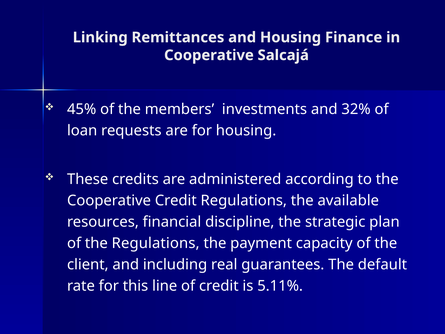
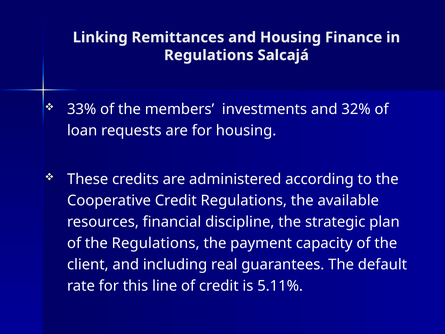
Cooperative: Cooperative -> Regulations (209, 55)
45%: 45% -> 33% (82, 109)
